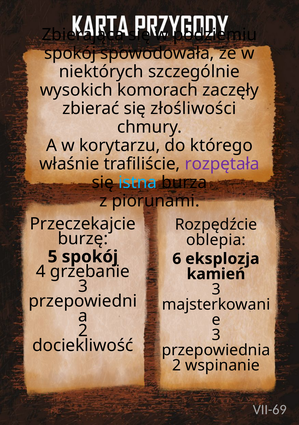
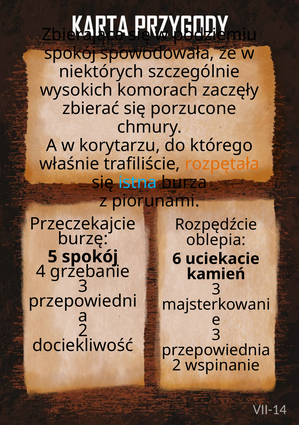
złośliwości: złośliwości -> porzucone (193, 108)
rozpętała colour: purple -> orange (222, 164)
eksplozja: eksplozja -> uciekacie (222, 259)
VII-69: VII-69 -> VII-14 (270, 409)
